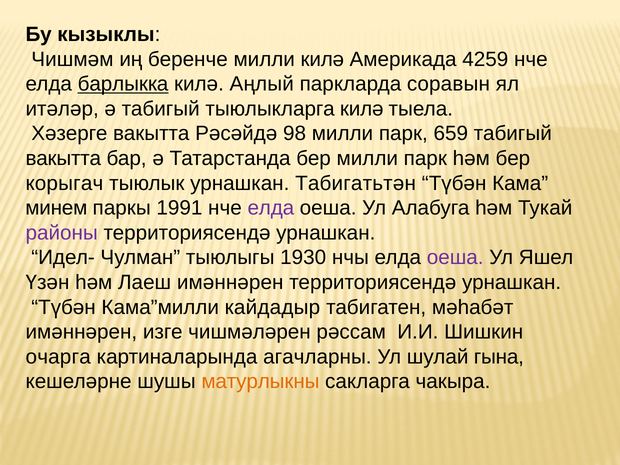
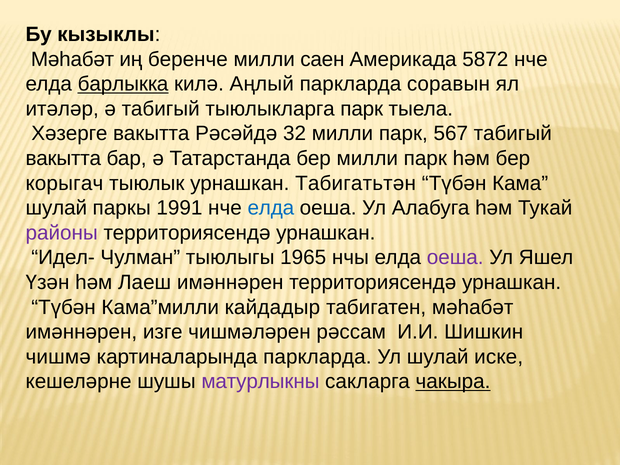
Чишмәм: Чишмәм -> Мәһабәт (73, 59)
милли килә: килә -> саен (322, 59)
4259: 4259 -> 5872 (485, 59)
тыюлыкларга килә: килә -> парк (362, 109)
98: 98 -> 32 (295, 134)
659: 659 -> 567 (451, 134)
минем: минем -> шулай (56, 208)
елда colour: purple -> blue (271, 208)
1930: 1930 -> 1965 (303, 258)
очарга: очарга -> чишмә (58, 357)
картиналарында агачларны: агачларны -> паркларда (317, 357)
гына: гына -> иске (499, 357)
матурлыкны colour: orange -> purple (260, 382)
чакыра underline: none -> present (453, 382)
